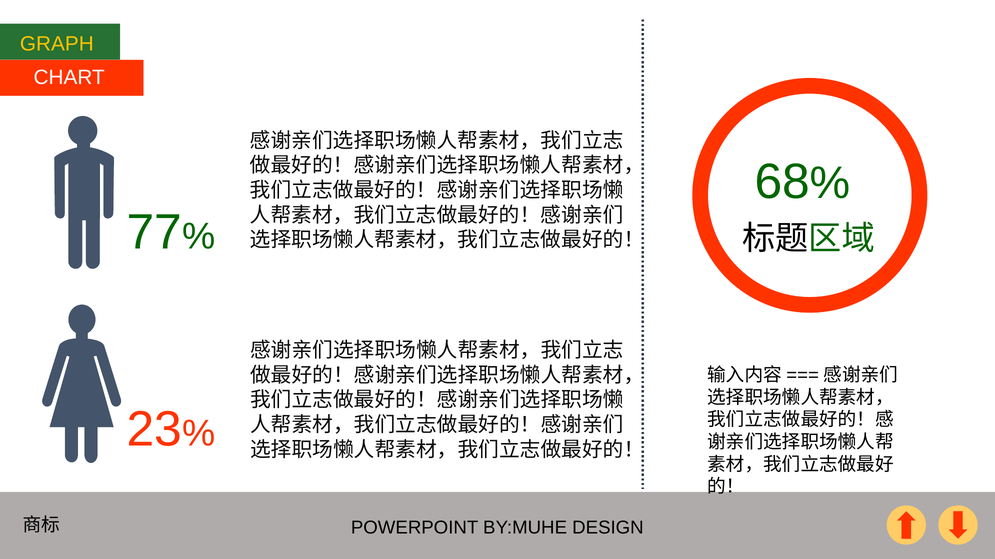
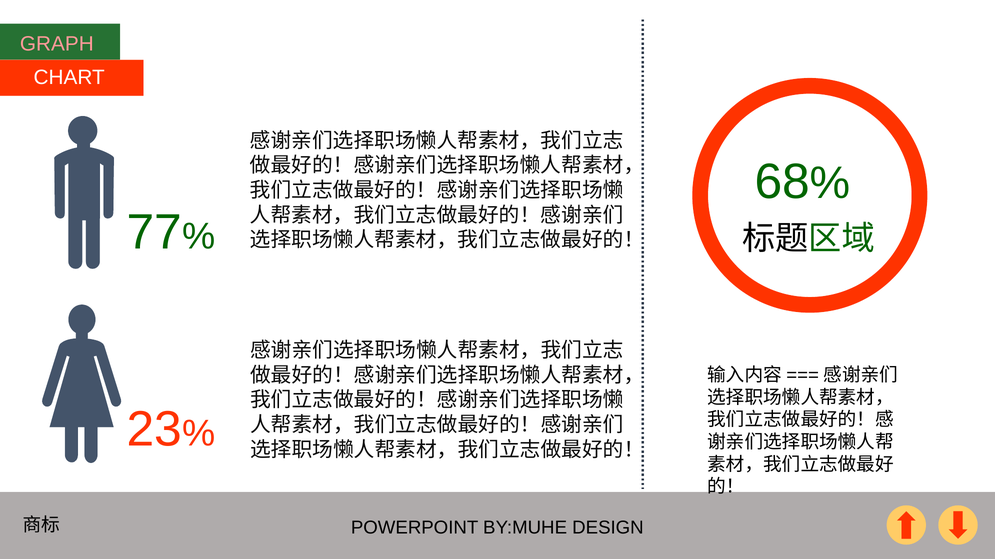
GRAPH colour: yellow -> pink (57, 44)
